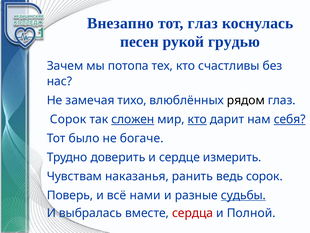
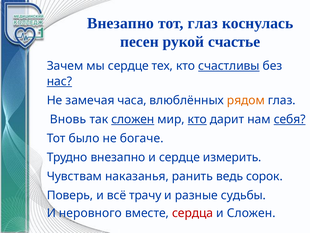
грудью: грудью -> счастье (234, 42)
мы потопа: потопа -> сердце (128, 66)
счастливы underline: none -> present (229, 66)
нас underline: none -> present (59, 81)
тихо: тихо -> часа (132, 100)
рядом colour: black -> orange (246, 100)
Сорок: Сорок -> Вновь (68, 119)
Трудно доверить: доверить -> внезапно (118, 157)
нами: нами -> трачу (145, 195)
судьбы underline: present -> none (243, 195)
выбралась: выбралась -> неровного (90, 213)
и Полной: Полной -> Сложен (251, 213)
